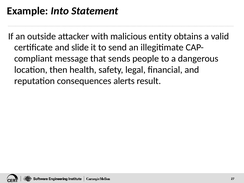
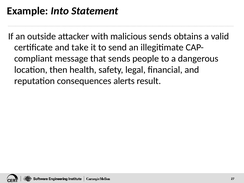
malicious entity: entity -> sends (160, 36)
slide: slide -> take (80, 47)
